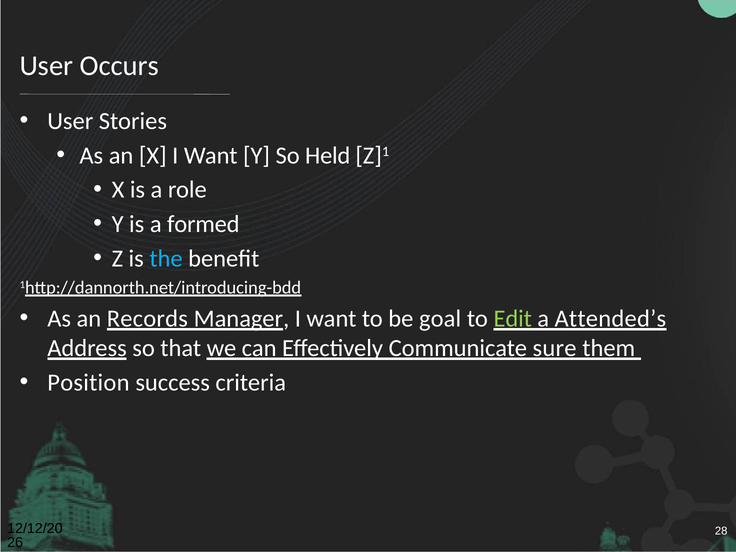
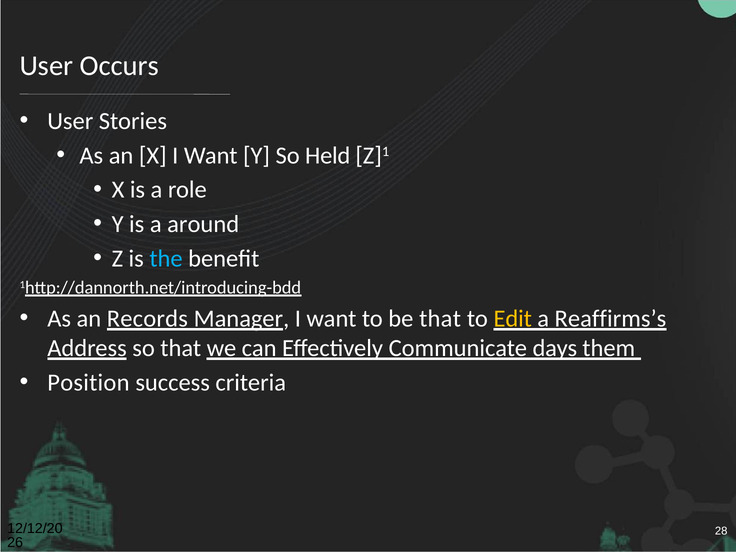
formed: formed -> around (203, 224)
be goal: goal -> that (440, 319)
Edit colour: light green -> yellow (513, 319)
Attended’s: Attended’s -> Reaffirms’s (610, 319)
sure: sure -> days (555, 348)
